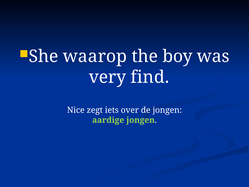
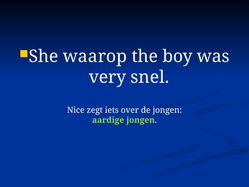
find: find -> snel (150, 77)
